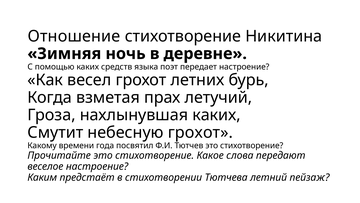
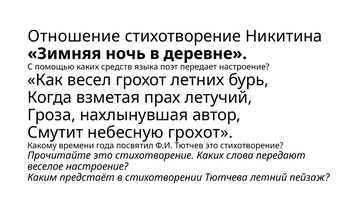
нахлынувшая каких: каких -> автор (217, 115)
стихотворение Какое: Какое -> Каких (210, 155)
